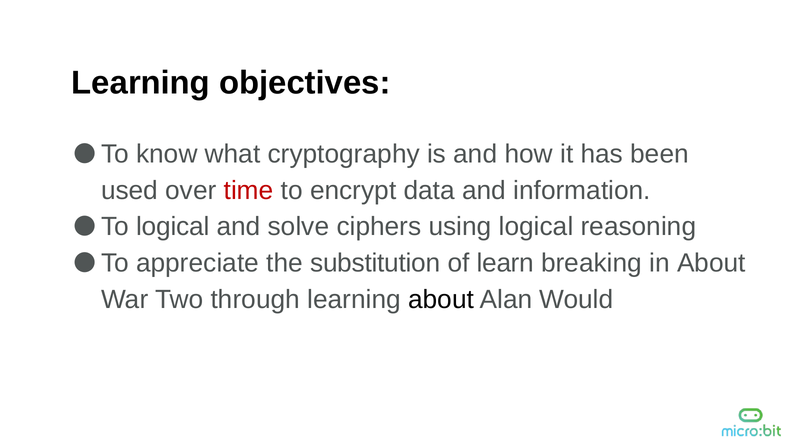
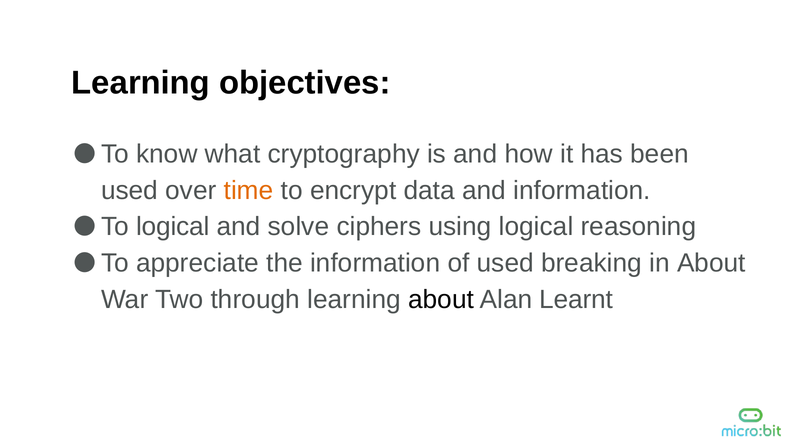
time colour: red -> orange (249, 190)
the substitution: substitution -> information (375, 263)
of learn: learn -> used (505, 263)
Would: Would -> Learnt (576, 299)
